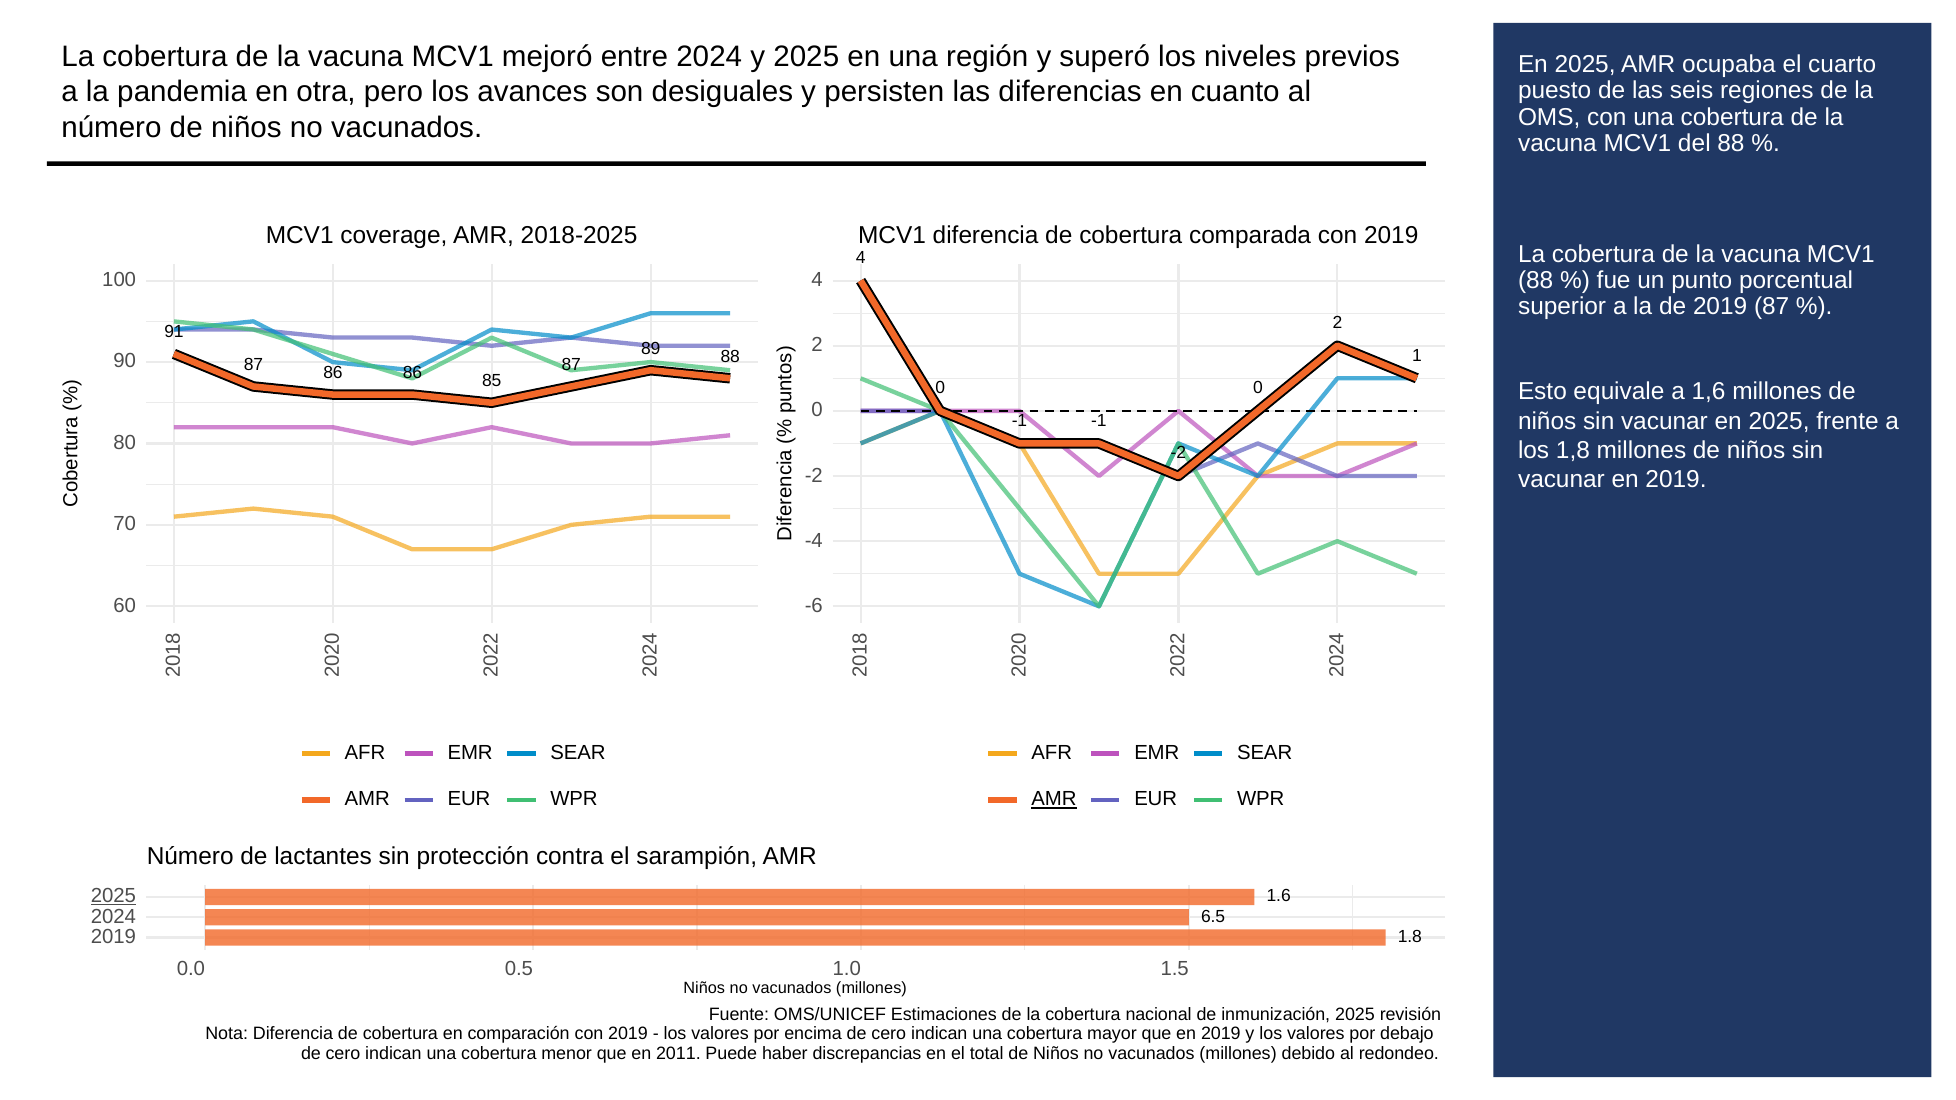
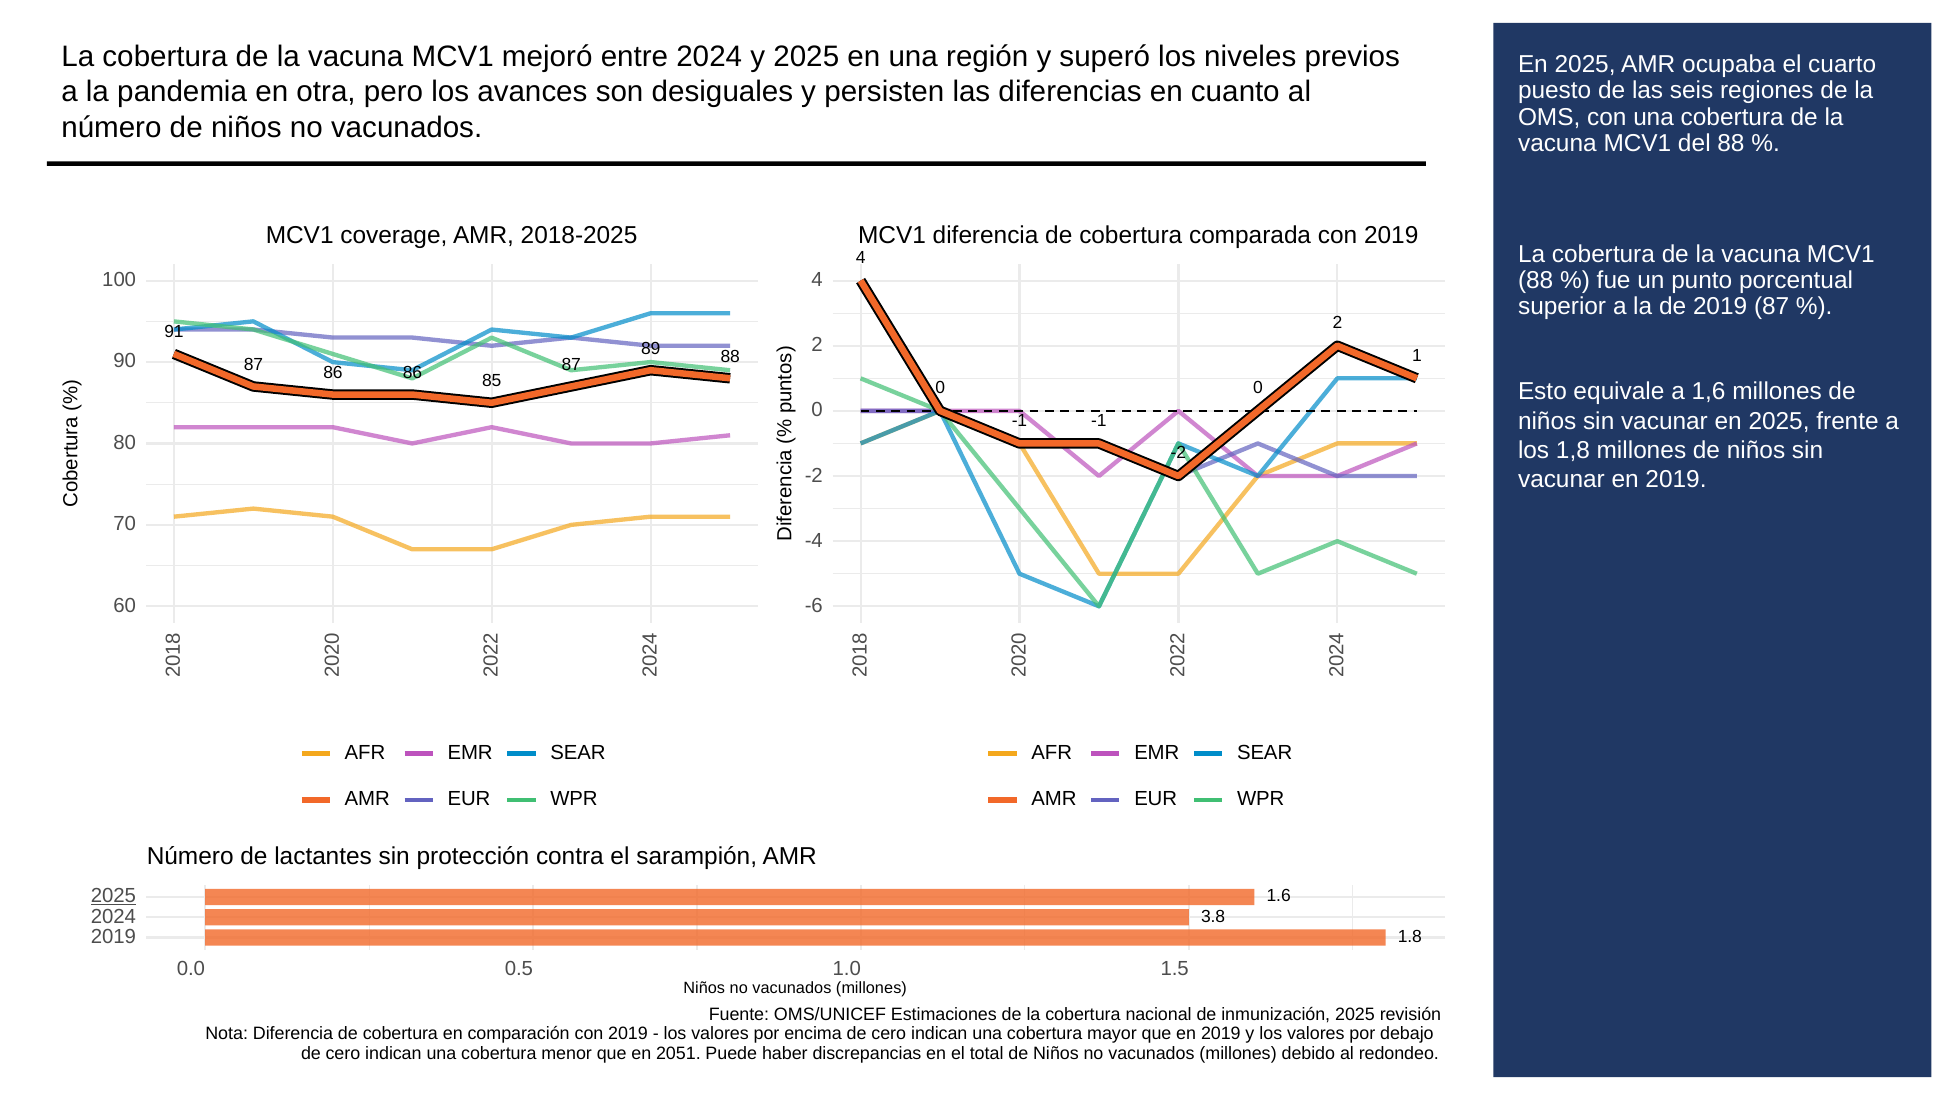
AMR underline: present -> none (1054, 799)
6.5: 6.5 -> 3.8 (1213, 917)
2011: 2011 -> 2051 (678, 1053)
